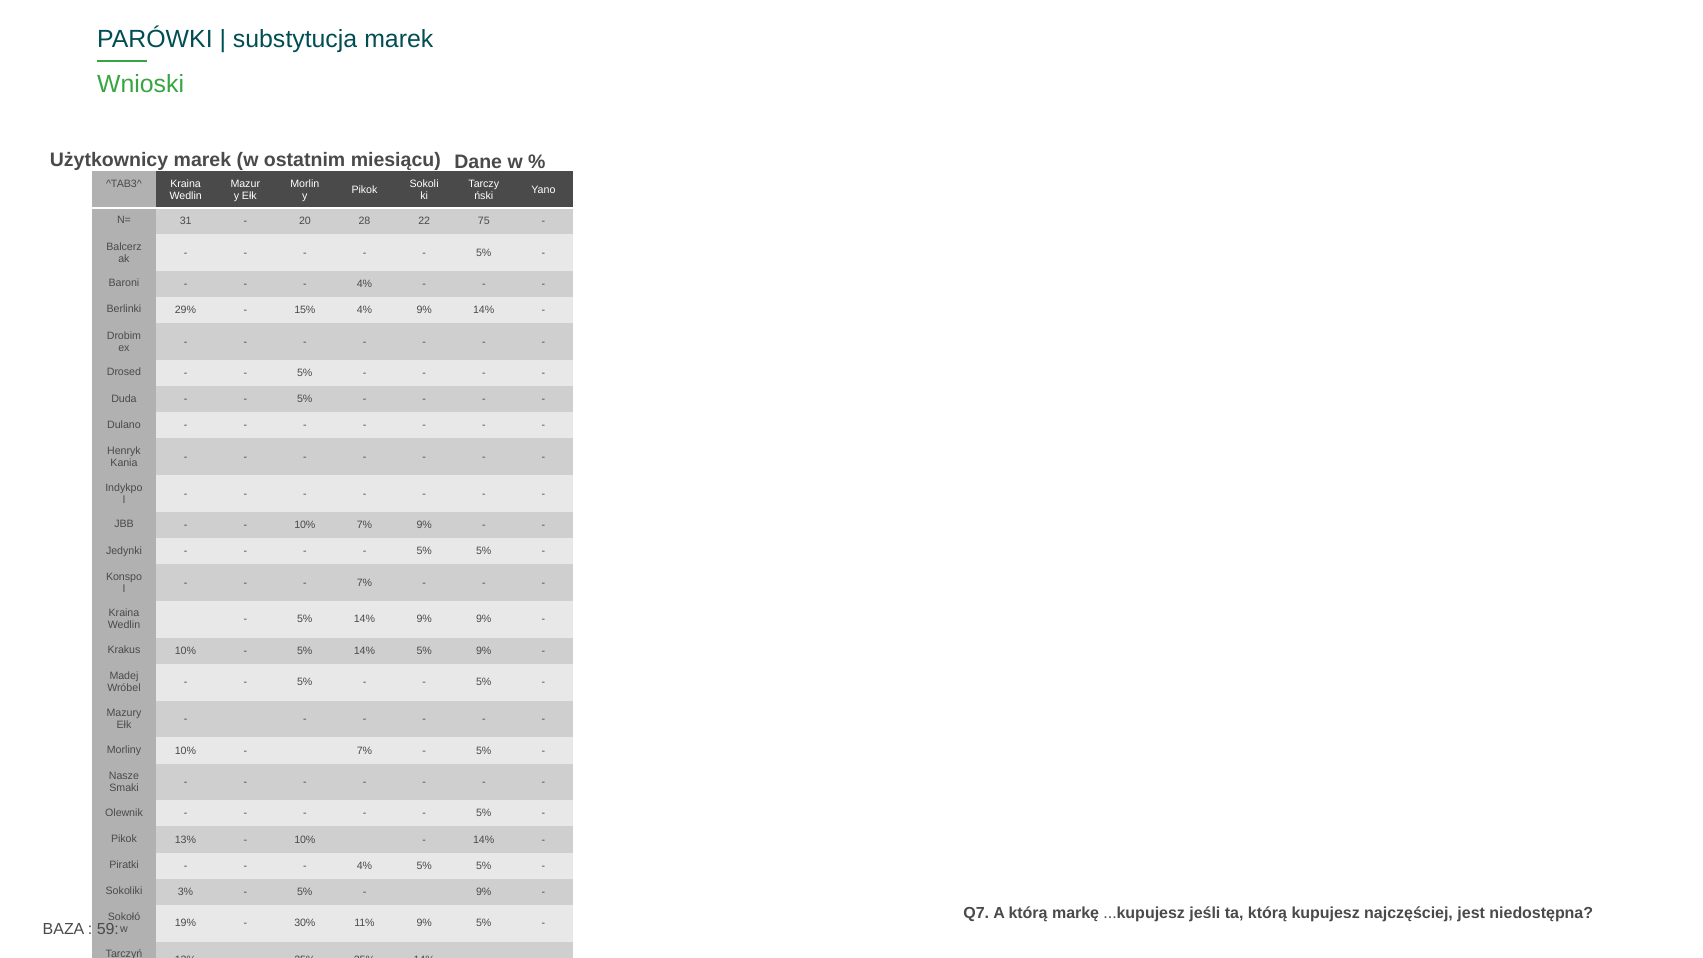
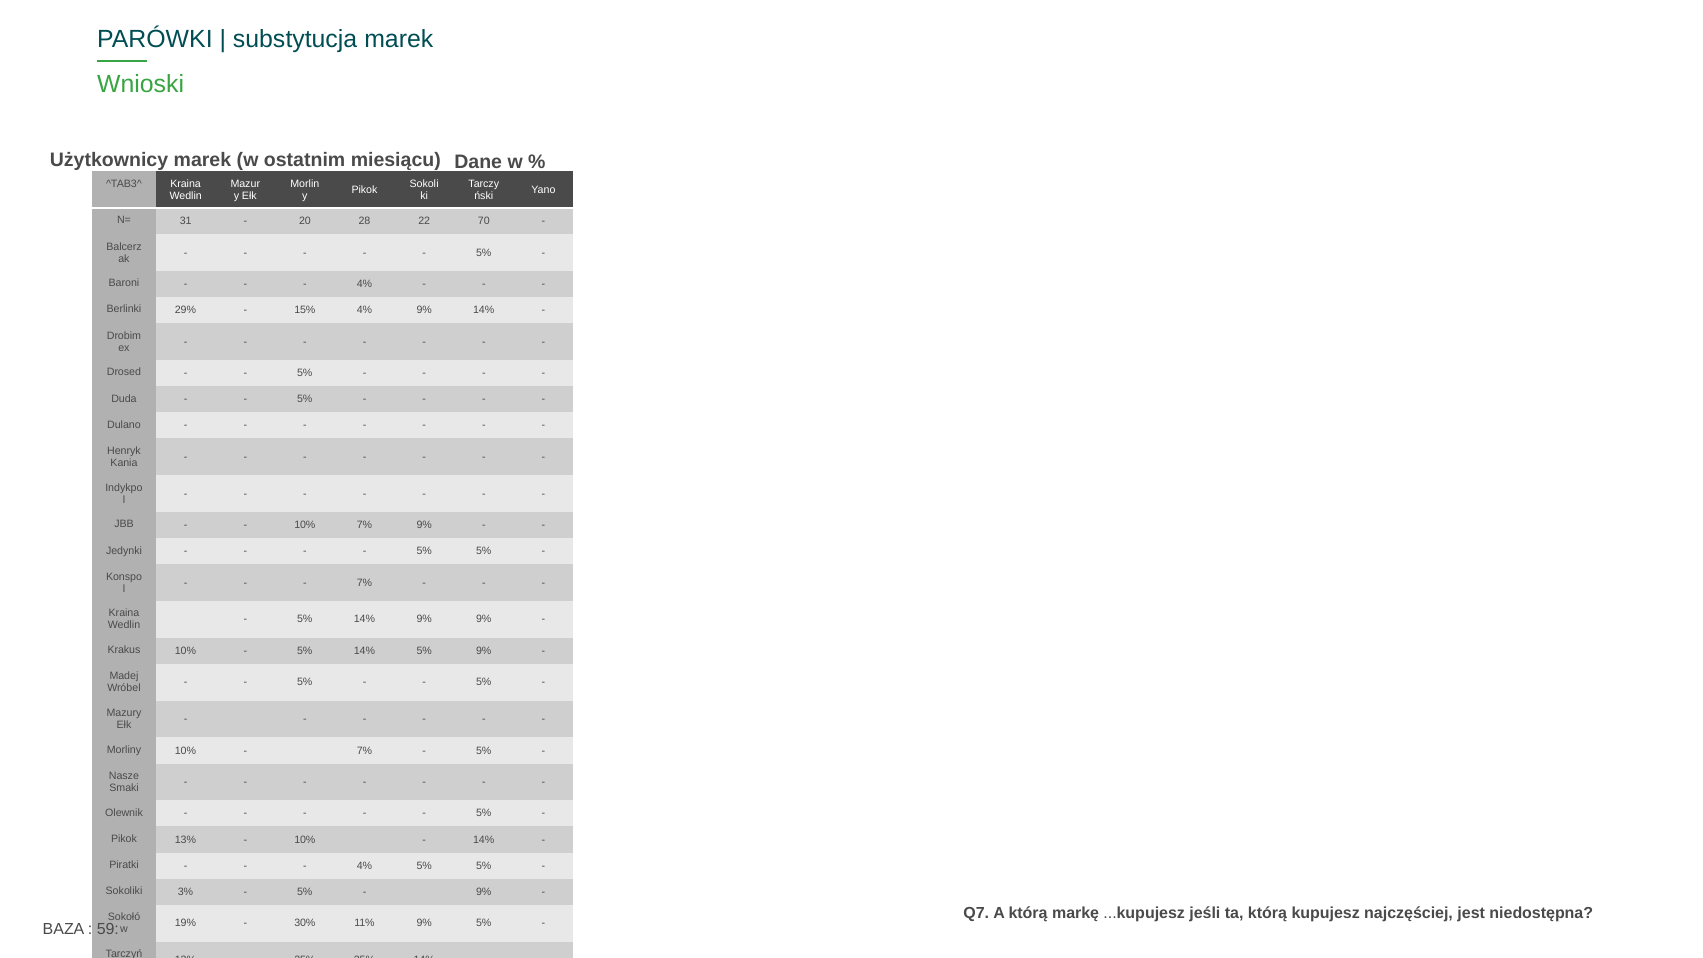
75: 75 -> 70 (484, 221)
